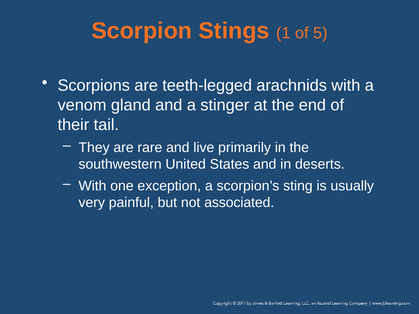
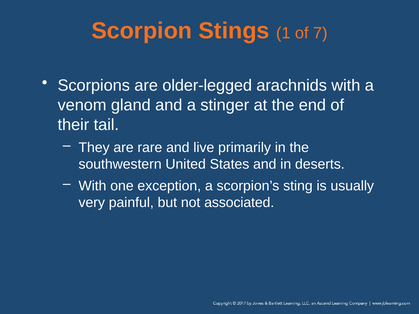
5: 5 -> 7 (320, 33)
teeth-legged: teeth-legged -> older-legged (207, 86)
